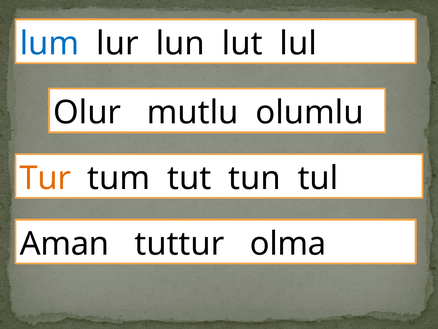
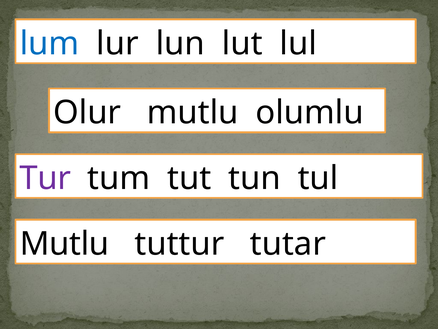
Tur colour: orange -> purple (45, 178)
Aman: Aman -> Mutlu (65, 244)
olma: olma -> tutar (288, 244)
